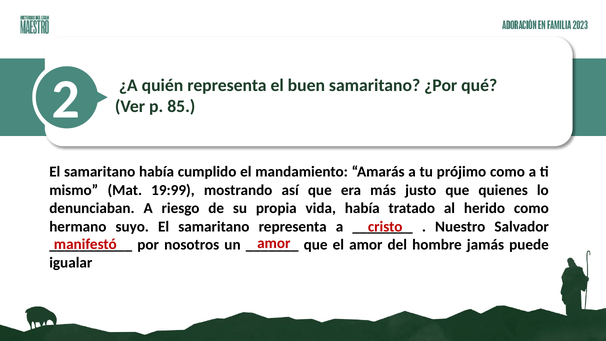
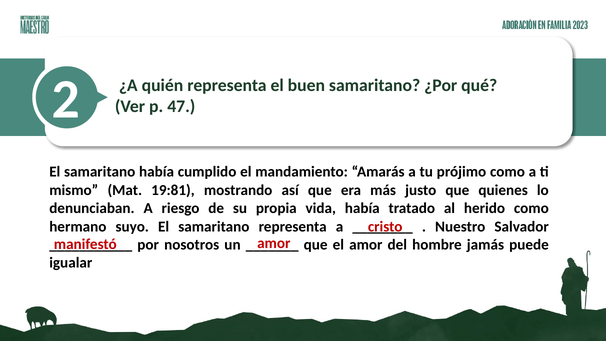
85: 85 -> 47 (181, 107)
19:99: 19:99 -> 19:81 (173, 190)
